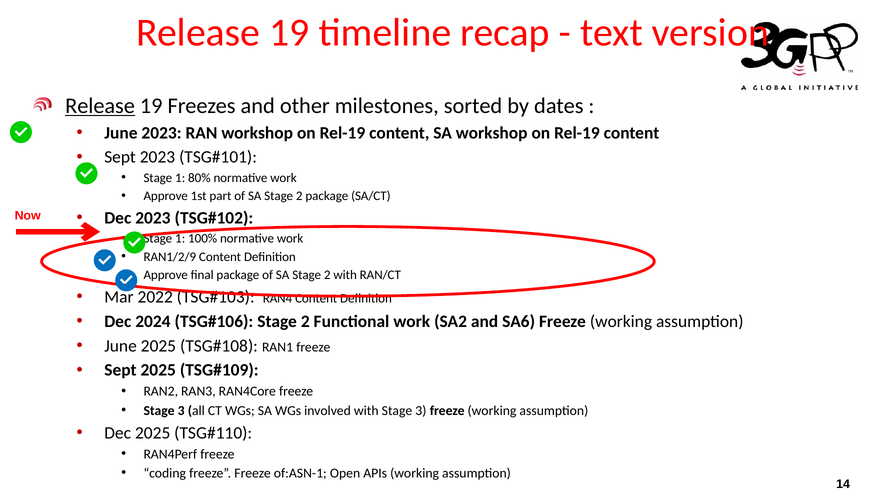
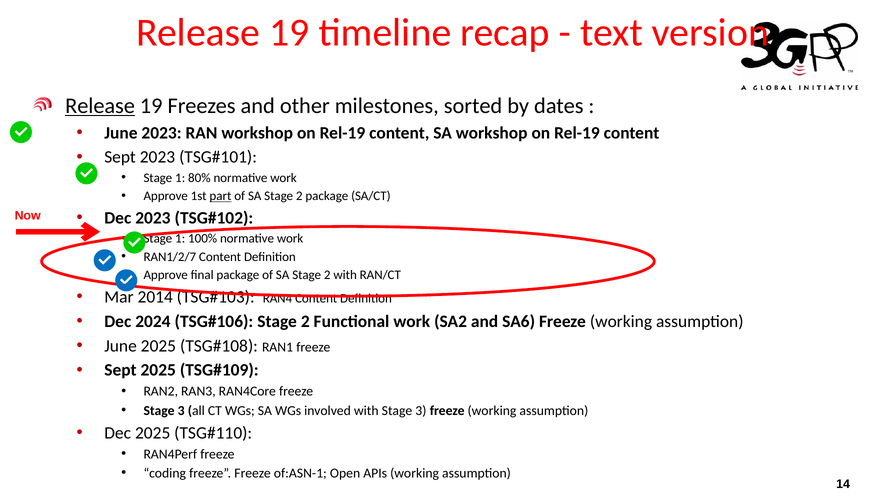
part underline: none -> present (220, 196)
RAN1/2/9: RAN1/2/9 -> RAN1/2/7 (170, 257)
2022: 2022 -> 2014 (155, 297)
